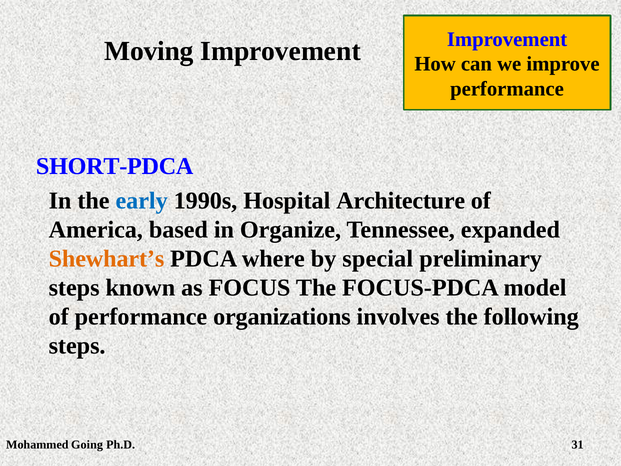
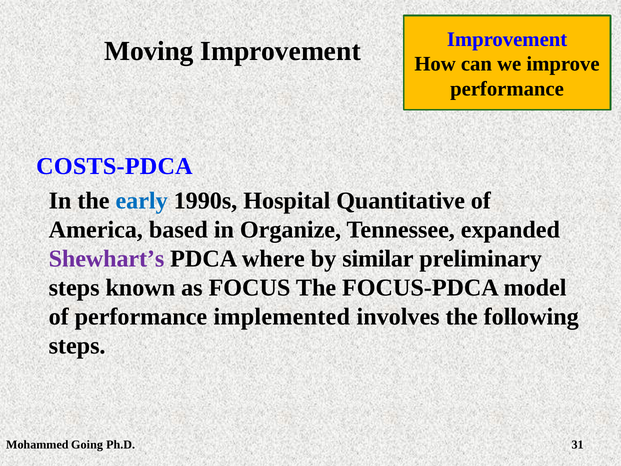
SHORT-PDCA: SHORT-PDCA -> COSTS-PDCA (114, 166)
Architecture: Architecture -> Quantitative (401, 200)
Shewhart’s colour: orange -> purple (106, 258)
special: special -> similar (378, 258)
organizations: organizations -> implemented (282, 316)
